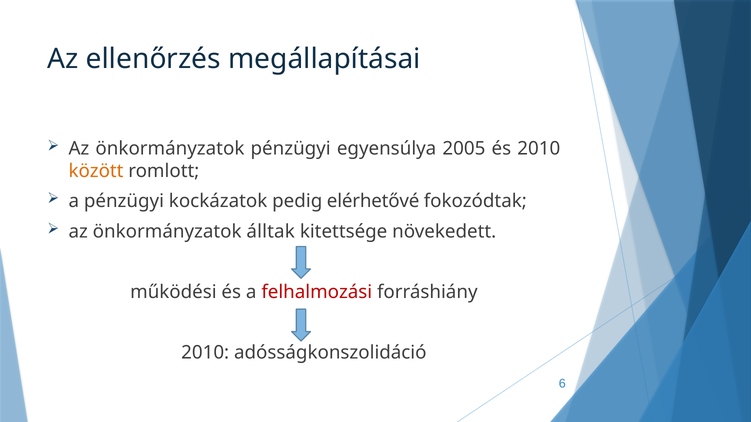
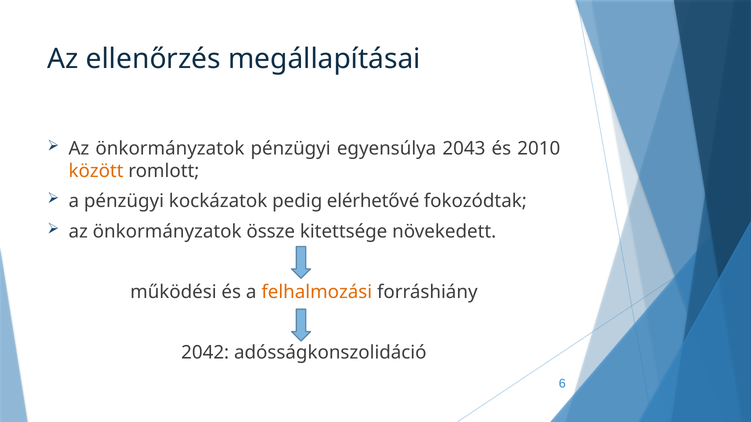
2005: 2005 -> 2043 (464, 148)
álltak: álltak -> össze (271, 232)
felhalmozási colour: red -> orange (317, 292)
2010: 2010 -> 2042 (205, 353)
